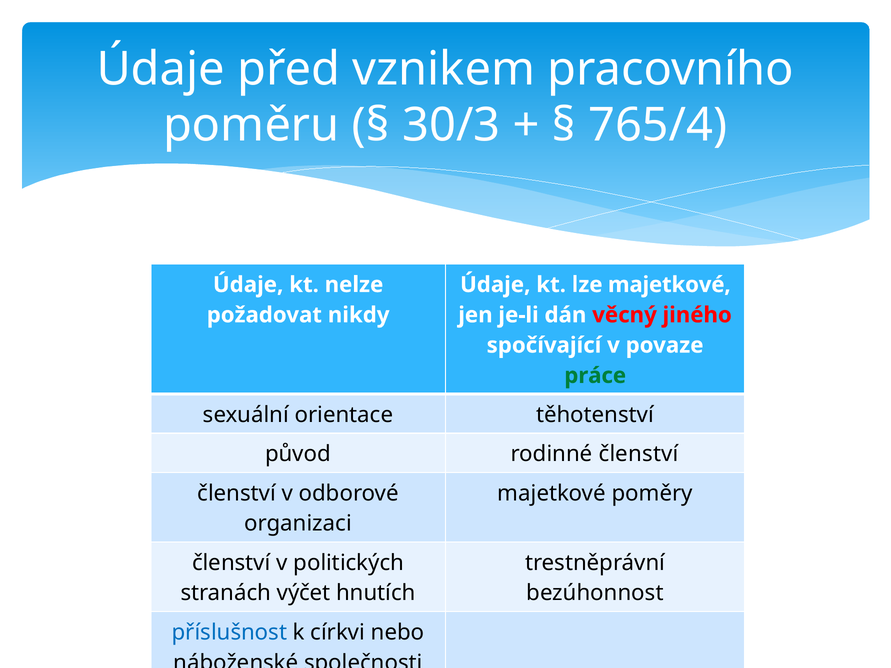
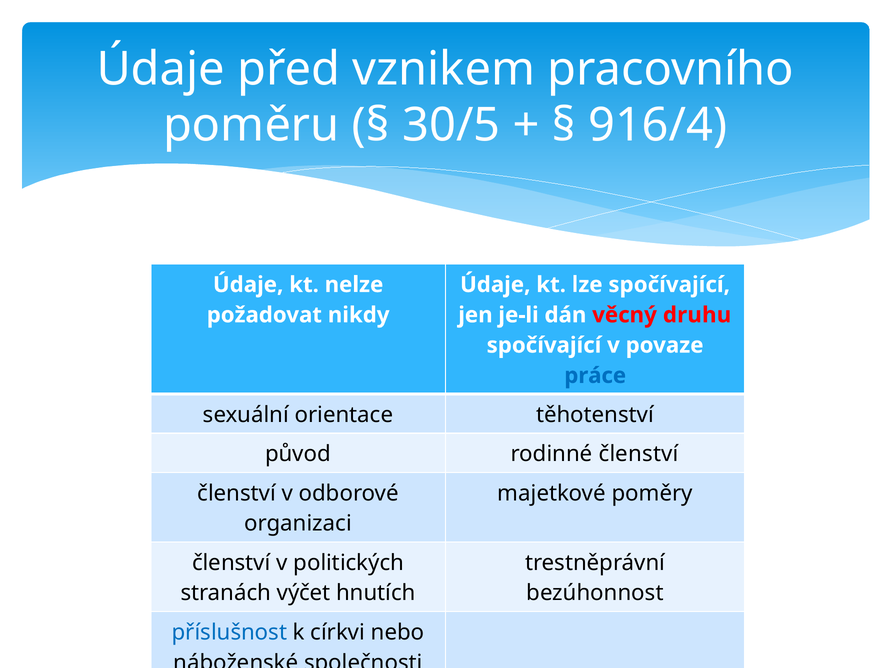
30/3: 30/3 -> 30/5 (451, 125)
765/4: 765/4 -> 916/4 (658, 125)
lze majetkové: majetkové -> spočívající (669, 285)
jiného: jiného -> druhu (697, 315)
práce colour: green -> blue (595, 376)
